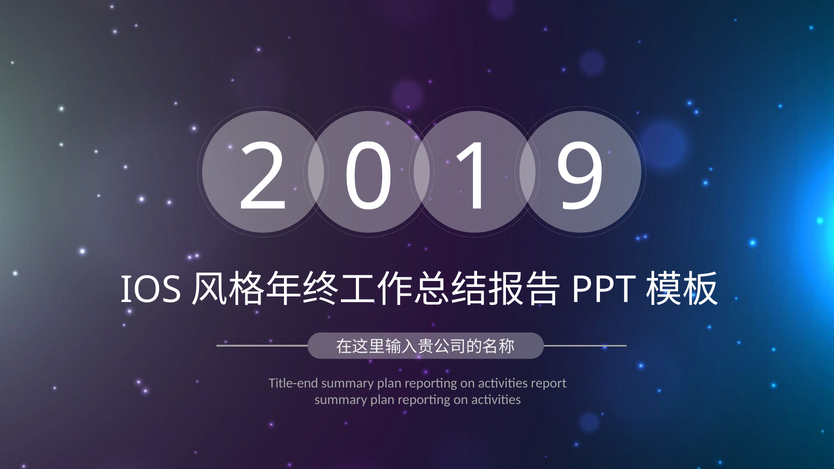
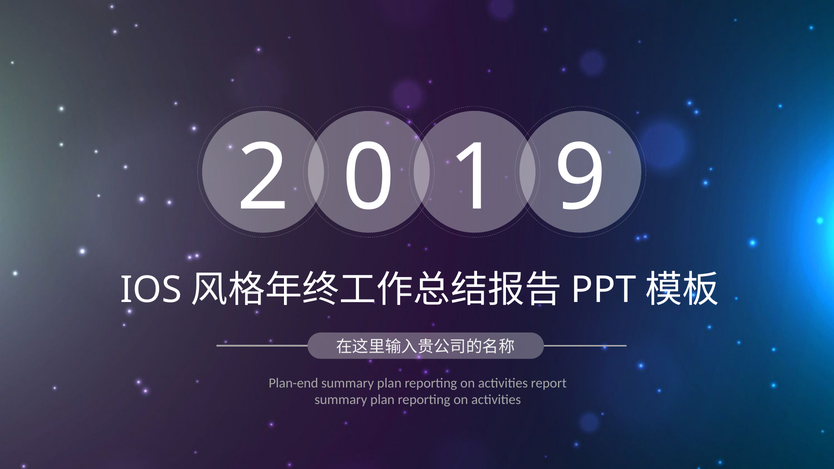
Title-end: Title-end -> Plan-end (293, 383)
